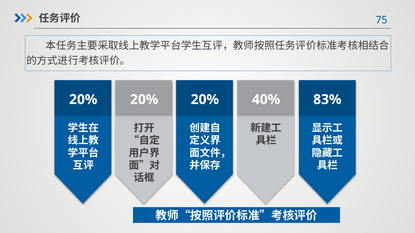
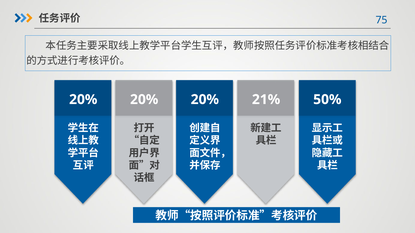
40%: 40% -> 21% (266, 100)
83%: 83% -> 50% (327, 100)
